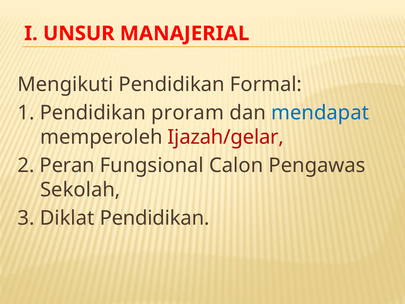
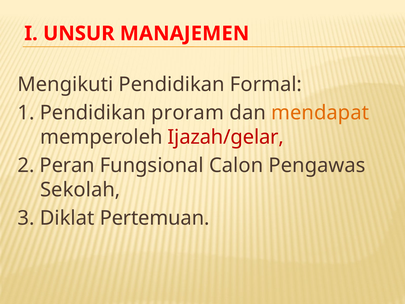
MANAJERIAL: MANAJERIAL -> MANAJEMEN (185, 33)
mendapat colour: blue -> orange (320, 113)
Diklat Pendidikan: Pendidikan -> Pertemuan (155, 218)
